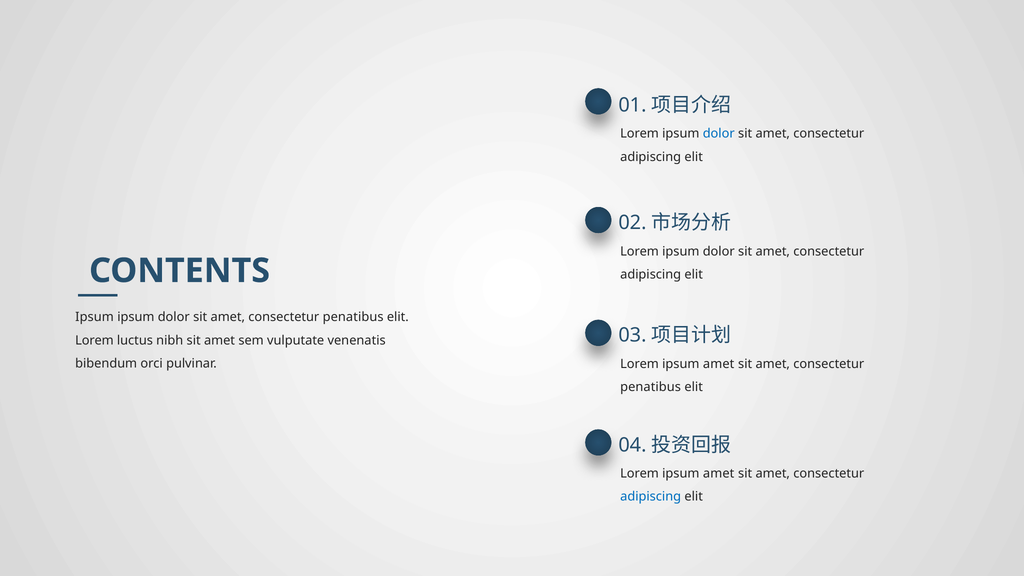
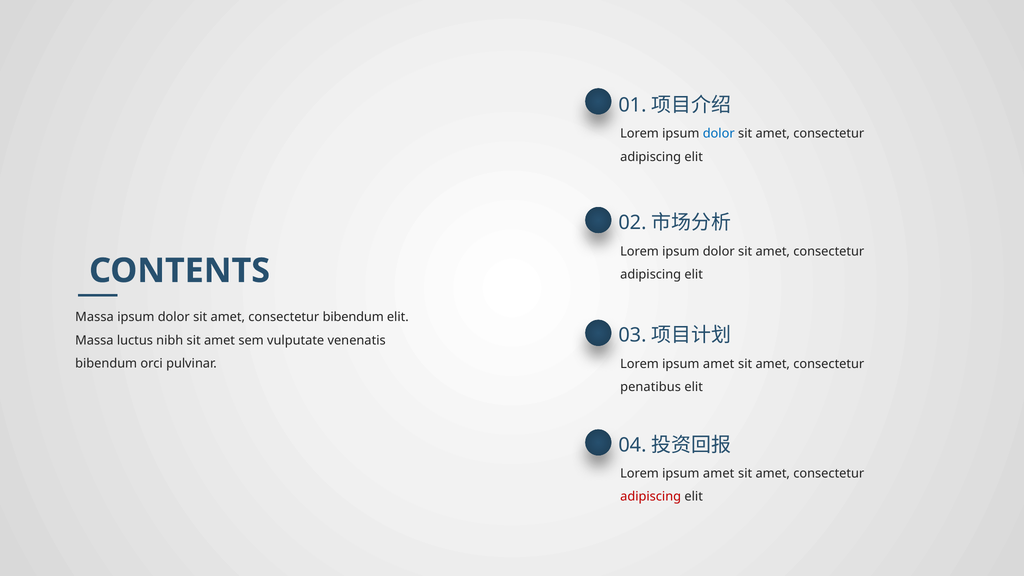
Ipsum: Ipsum -> Massa (95, 317)
penatibus: penatibus -> bibendum (353, 317)
Lorem: Lorem -> Massa (94, 340)
adipiscing colour: blue -> red (651, 497)
